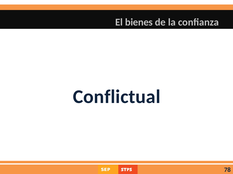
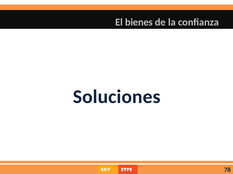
Conflictual: Conflictual -> Soluciones (117, 97)
